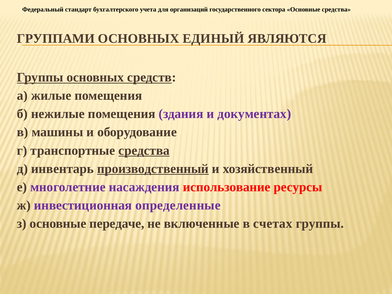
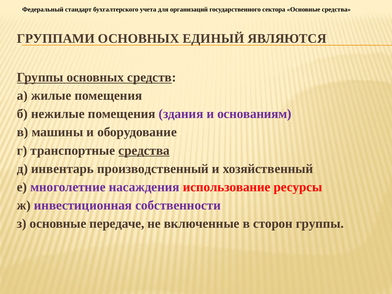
документах: документах -> основаниям (254, 114)
производственный underline: present -> none (153, 169)
определенные: определенные -> собственности (178, 205)
счетах: счетах -> сторон (273, 224)
